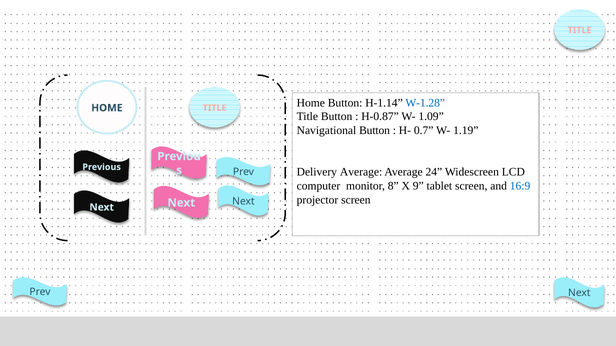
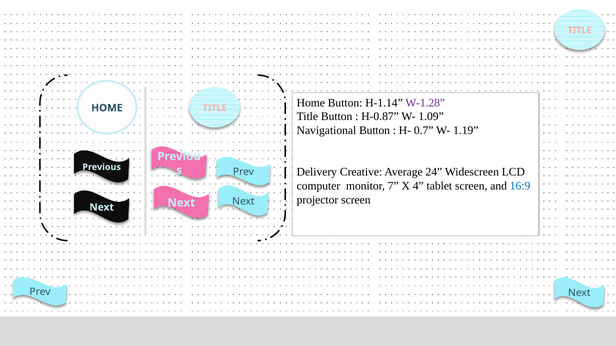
W-1.28 colour: blue -> purple (425, 103)
Delivery Average: Average -> Creative (361, 172)
8: 8 -> 7 (393, 186)
9: 9 -> 4 (418, 186)
